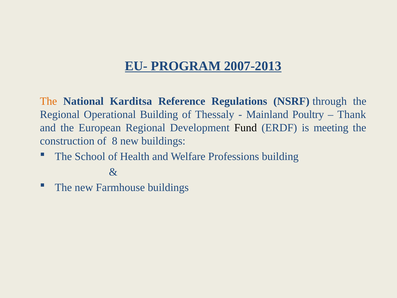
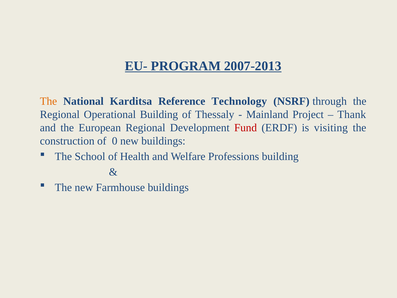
Regulations: Regulations -> Technology (239, 101)
Poultry: Poultry -> Project (308, 114)
Fund colour: black -> red (246, 128)
meeting: meeting -> visiting (331, 128)
8: 8 -> 0 (115, 141)
